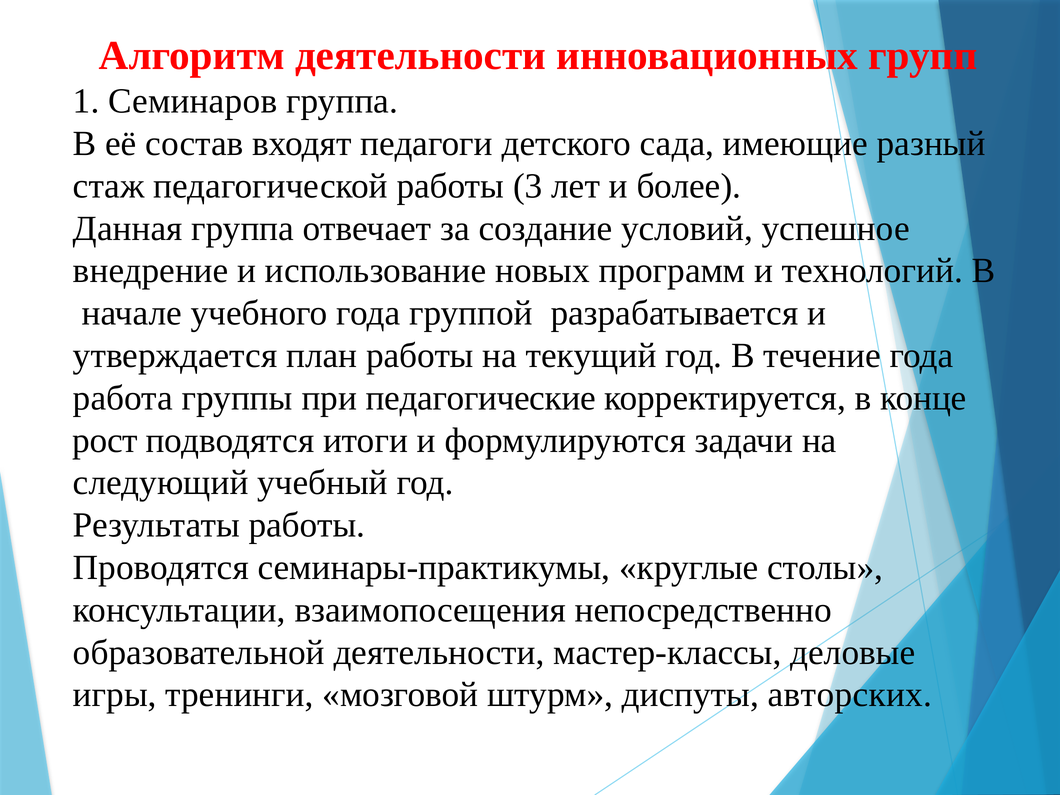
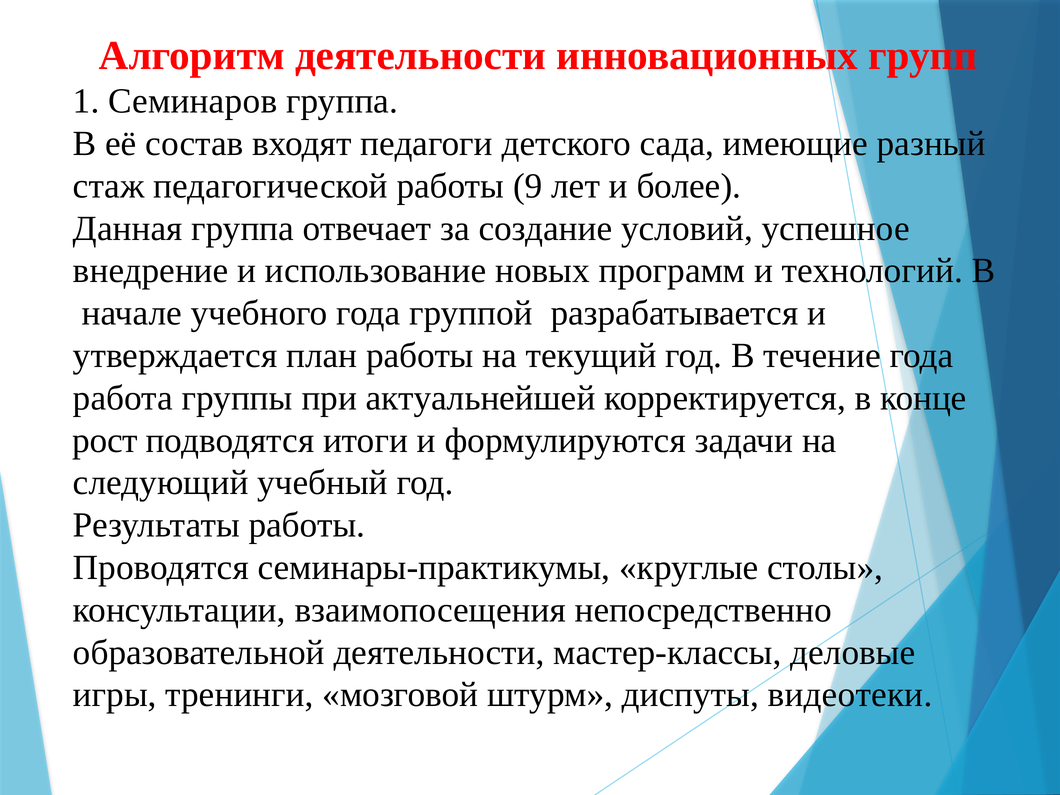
3: 3 -> 9 (528, 186)
педагогические: педагогические -> актуальнейшей (481, 398)
авторских: авторских -> видеотеки (850, 695)
